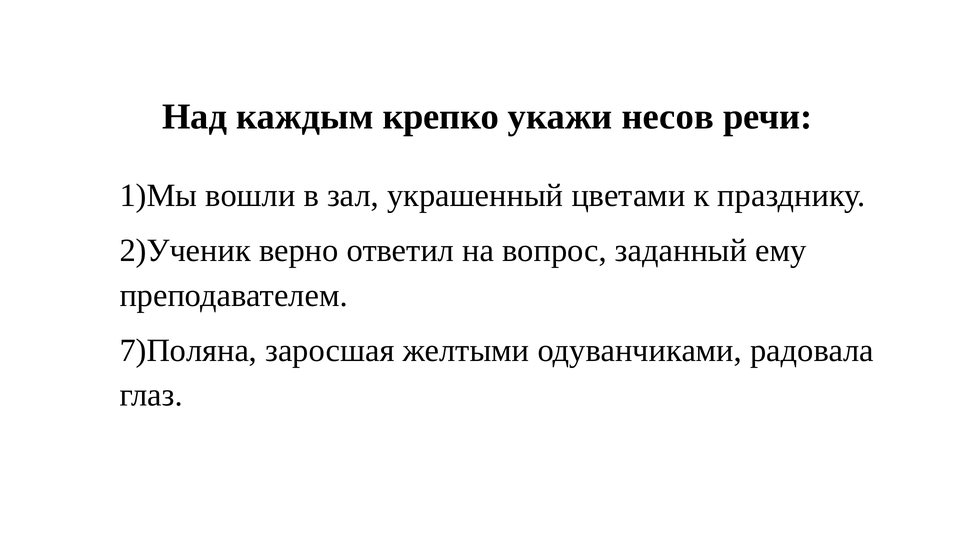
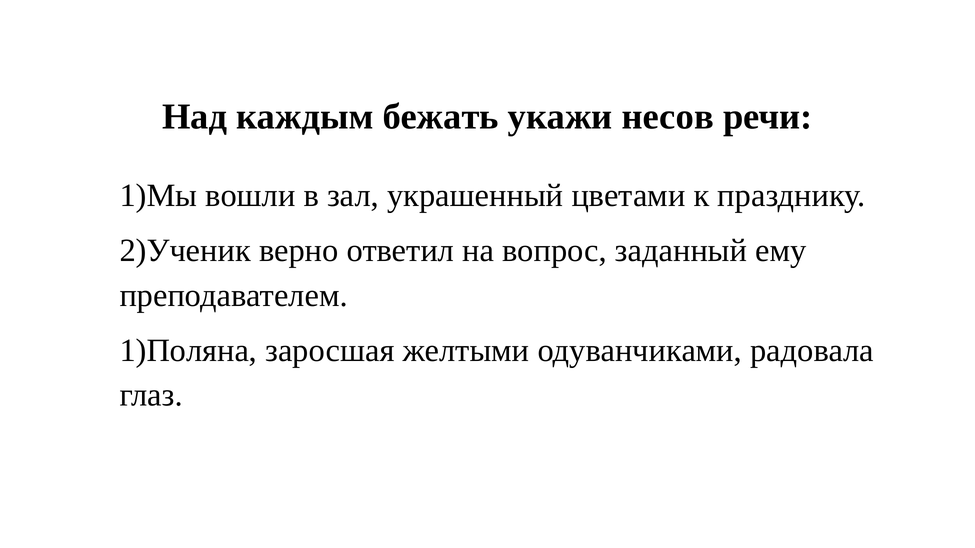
крепко: крепко -> бежать (441, 117)
7)Поляна: 7)Поляна -> 1)Поляна (188, 351)
